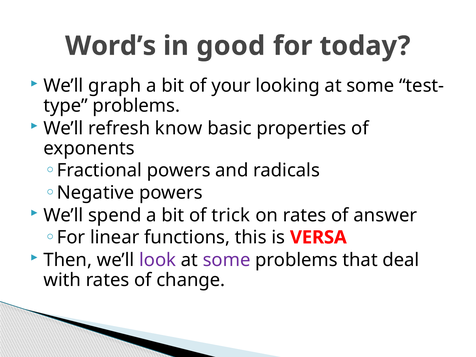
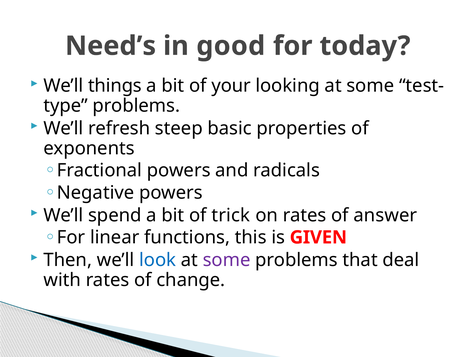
Word’s: Word’s -> Need’s (111, 46)
graph: graph -> things (115, 86)
know: know -> steep (179, 128)
VERSA: VERSA -> GIVEN (318, 237)
look colour: purple -> blue (158, 260)
